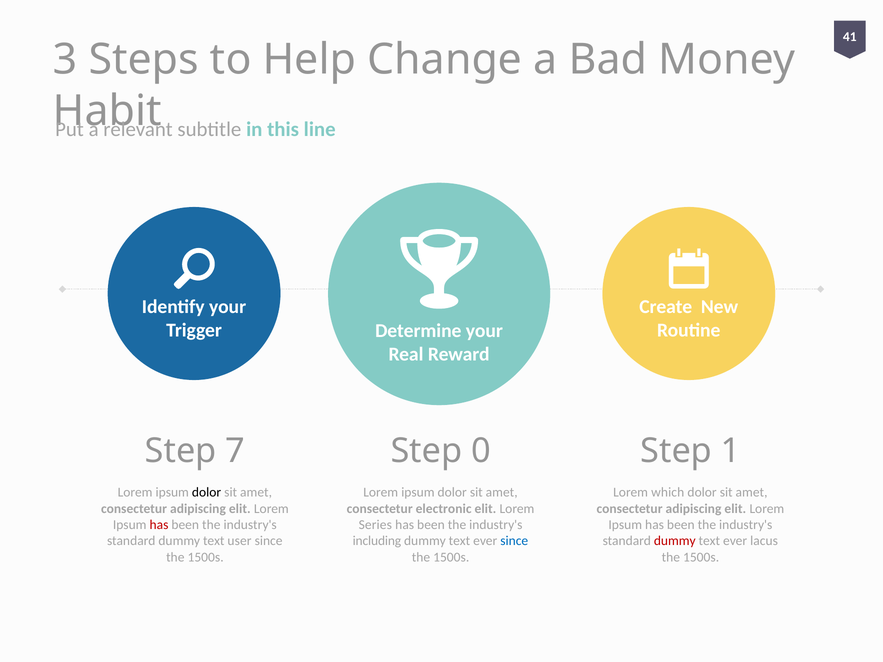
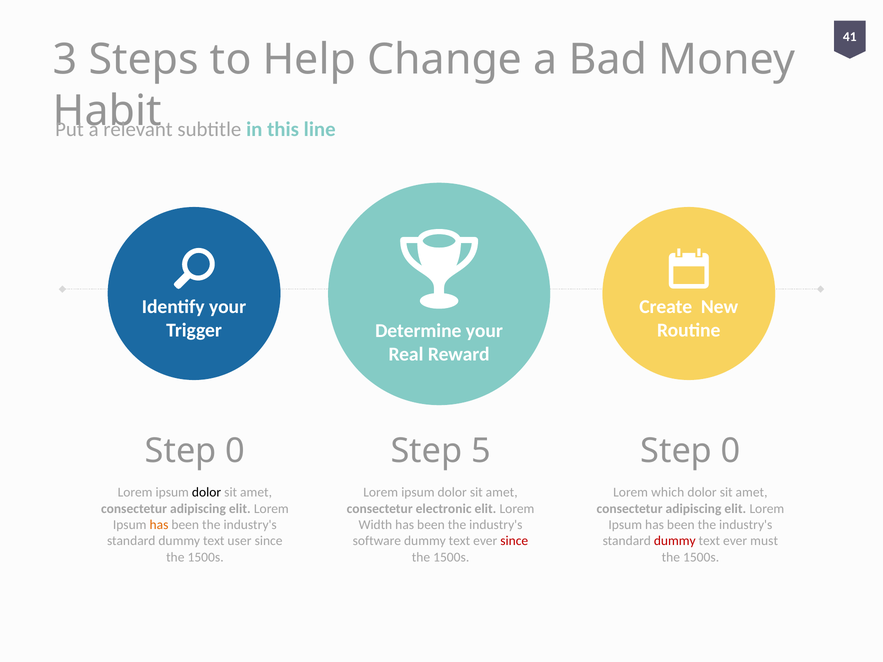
7: 7 -> 0 (235, 451)
0: 0 -> 5 (481, 451)
1: 1 -> 0 (731, 451)
has colour: red -> orange (159, 525)
Series: Series -> Width (375, 525)
including: including -> software (377, 541)
since colour: blue -> red (514, 541)
lacus: lacus -> must (764, 541)
